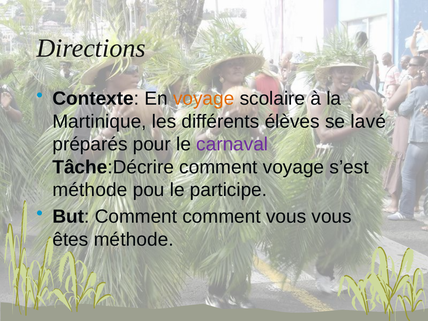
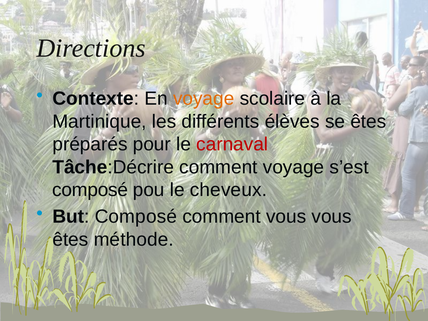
se lavé: lavé -> êtes (368, 122)
carnaval colour: purple -> red (232, 144)
méthode: méthode -> composé (90, 190)
participe: participe -> cheveux (228, 190)
But Comment: Comment -> Composé (136, 217)
